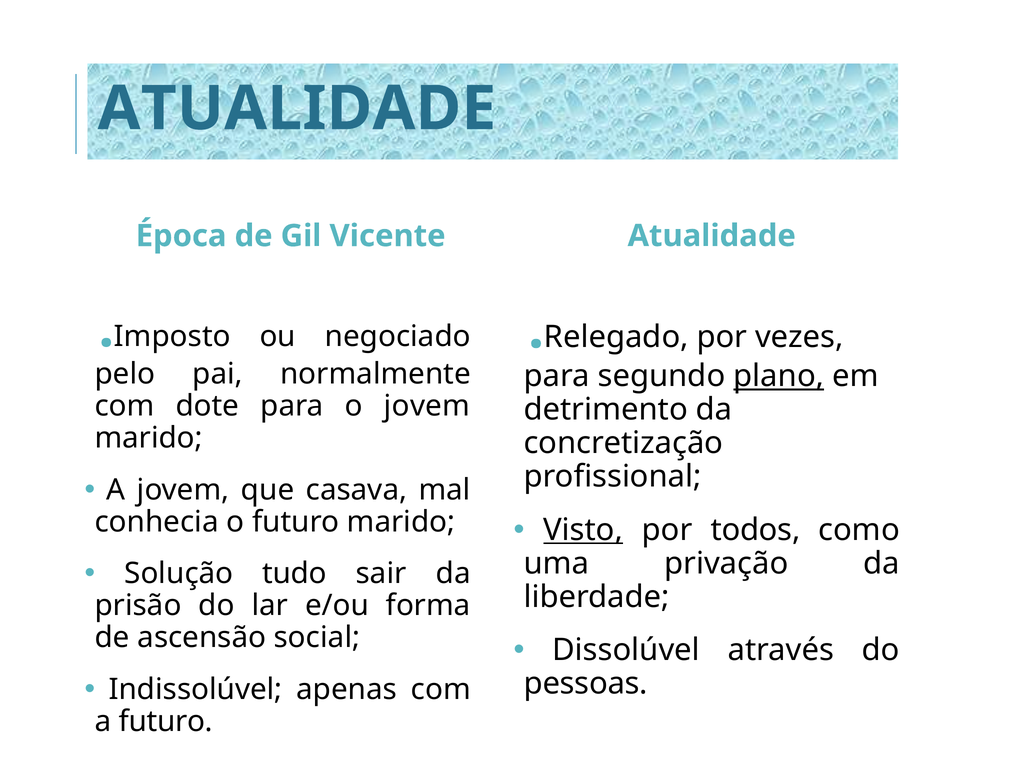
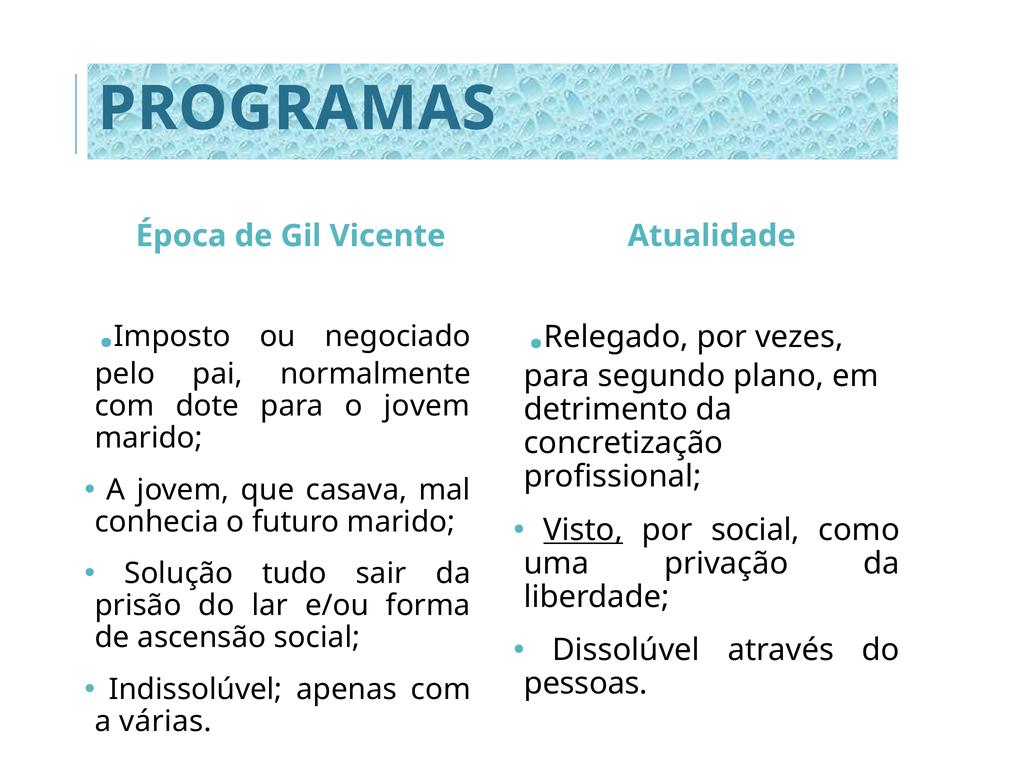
ATUALIDADE: ATUALIDADE -> PROGRAMAS (297, 109)
plano underline: present -> none (779, 377)
por todos: todos -> social (756, 530)
a futuro: futuro -> várias (165, 722)
